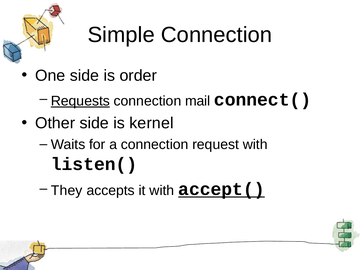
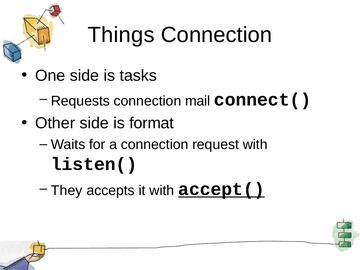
Simple: Simple -> Things (121, 35)
order: order -> tasks (138, 76)
Requests underline: present -> none (80, 101)
kernel: kernel -> format (152, 123)
